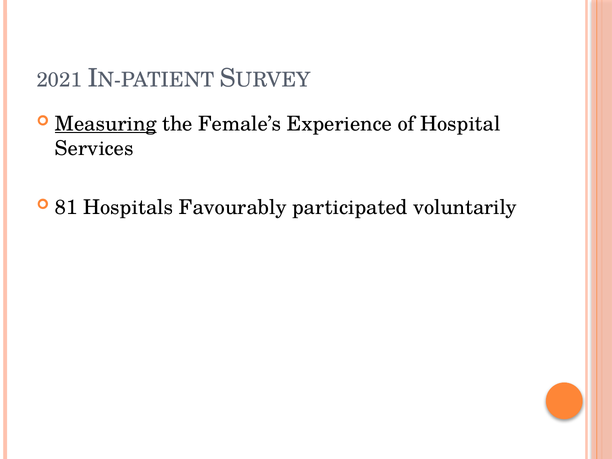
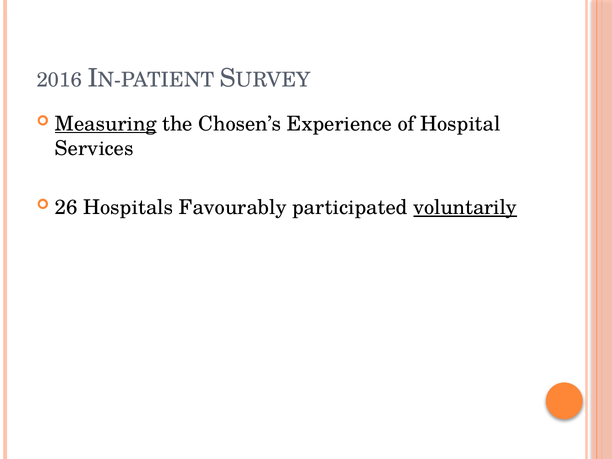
2021: 2021 -> 2016 (59, 80)
Female’s: Female’s -> Chosen’s (240, 124)
81: 81 -> 26 (66, 207)
voluntarily underline: none -> present (465, 207)
